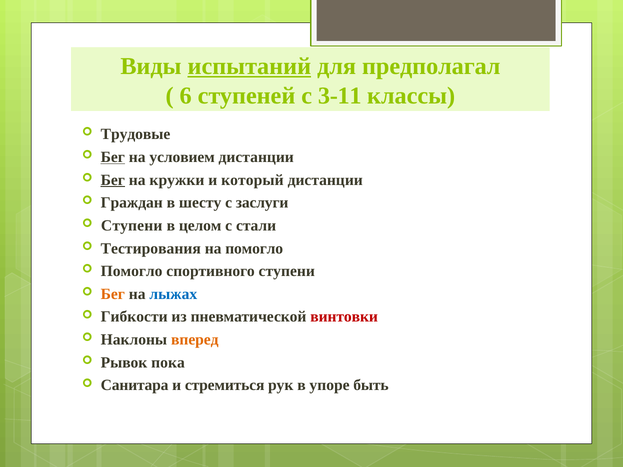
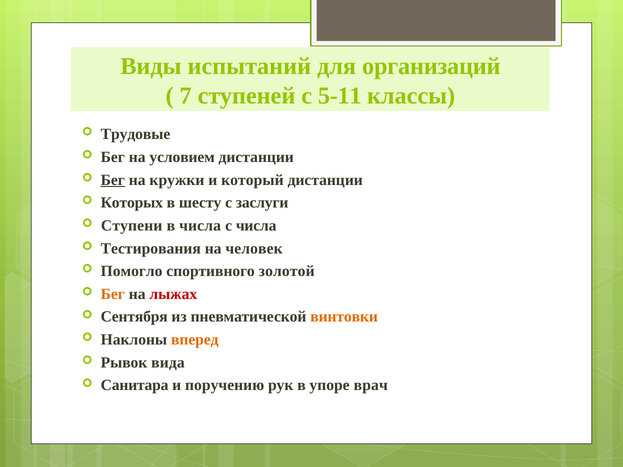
испытаний underline: present -> none (249, 67)
предполагал: предполагал -> организаций (431, 67)
6: 6 -> 7 (186, 96)
3-11: 3-11 -> 5-11 (340, 96)
Бег underline: present -> none (113, 157)
Граждан: Граждан -> Которых (132, 203)
в целом: целом -> числа (200, 226)
с стали: стали -> числа (256, 226)
на помогло: помогло -> человек (254, 248)
спортивного ступени: ступени -> золотой (287, 271)
лыжах colour: blue -> red (173, 294)
Гибкости: Гибкости -> Сентября (134, 317)
винтовки colour: red -> orange (344, 317)
пока: пока -> вида (168, 363)
стремиться: стремиться -> поручению (225, 386)
быть: быть -> врач (371, 386)
